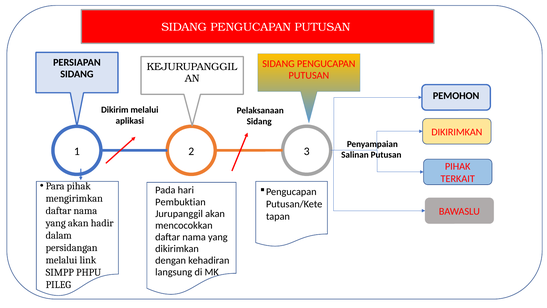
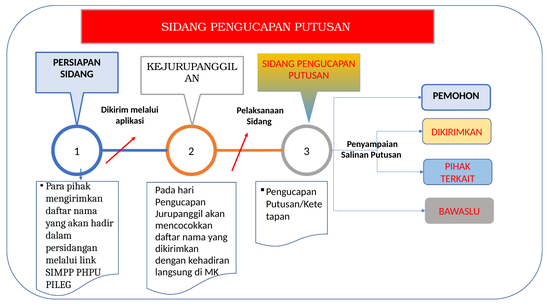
Pembuktian: Pembuktian -> Pengucapan (180, 202)
